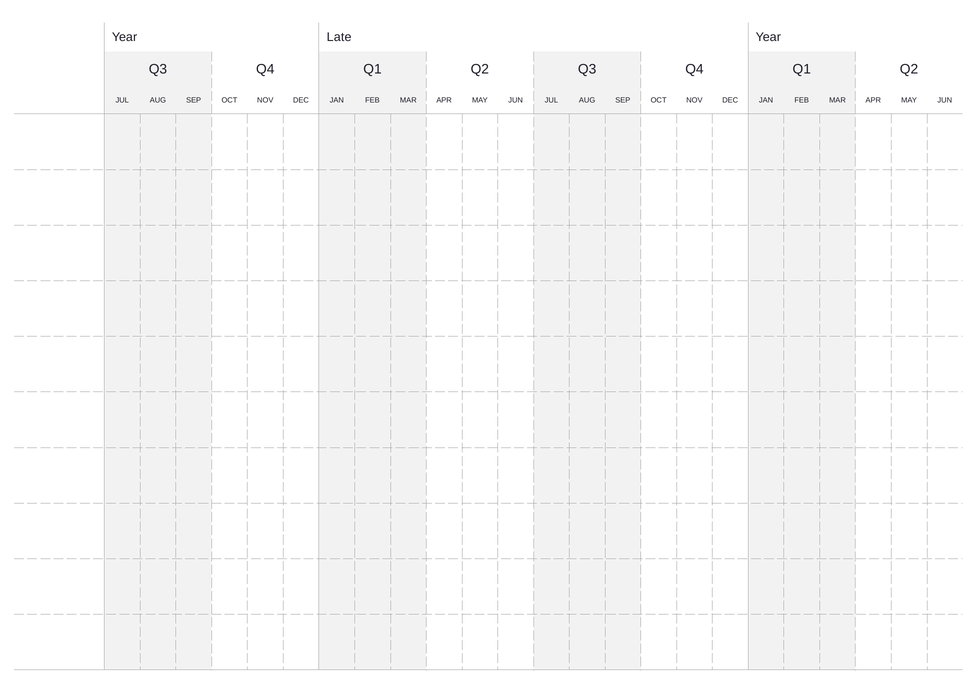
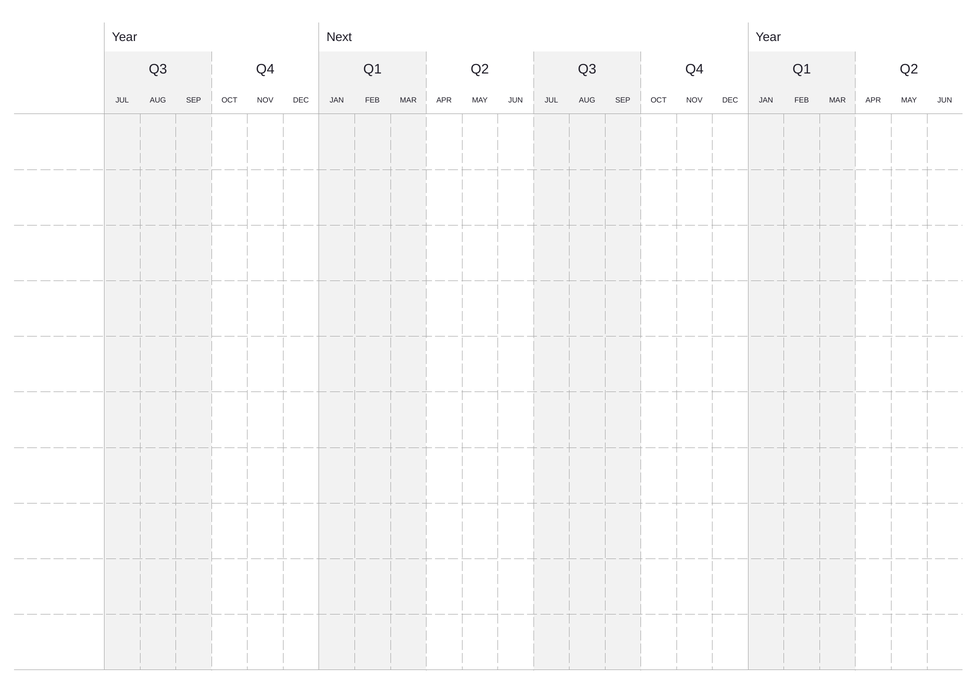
Late: Late -> Next (339, 37)
